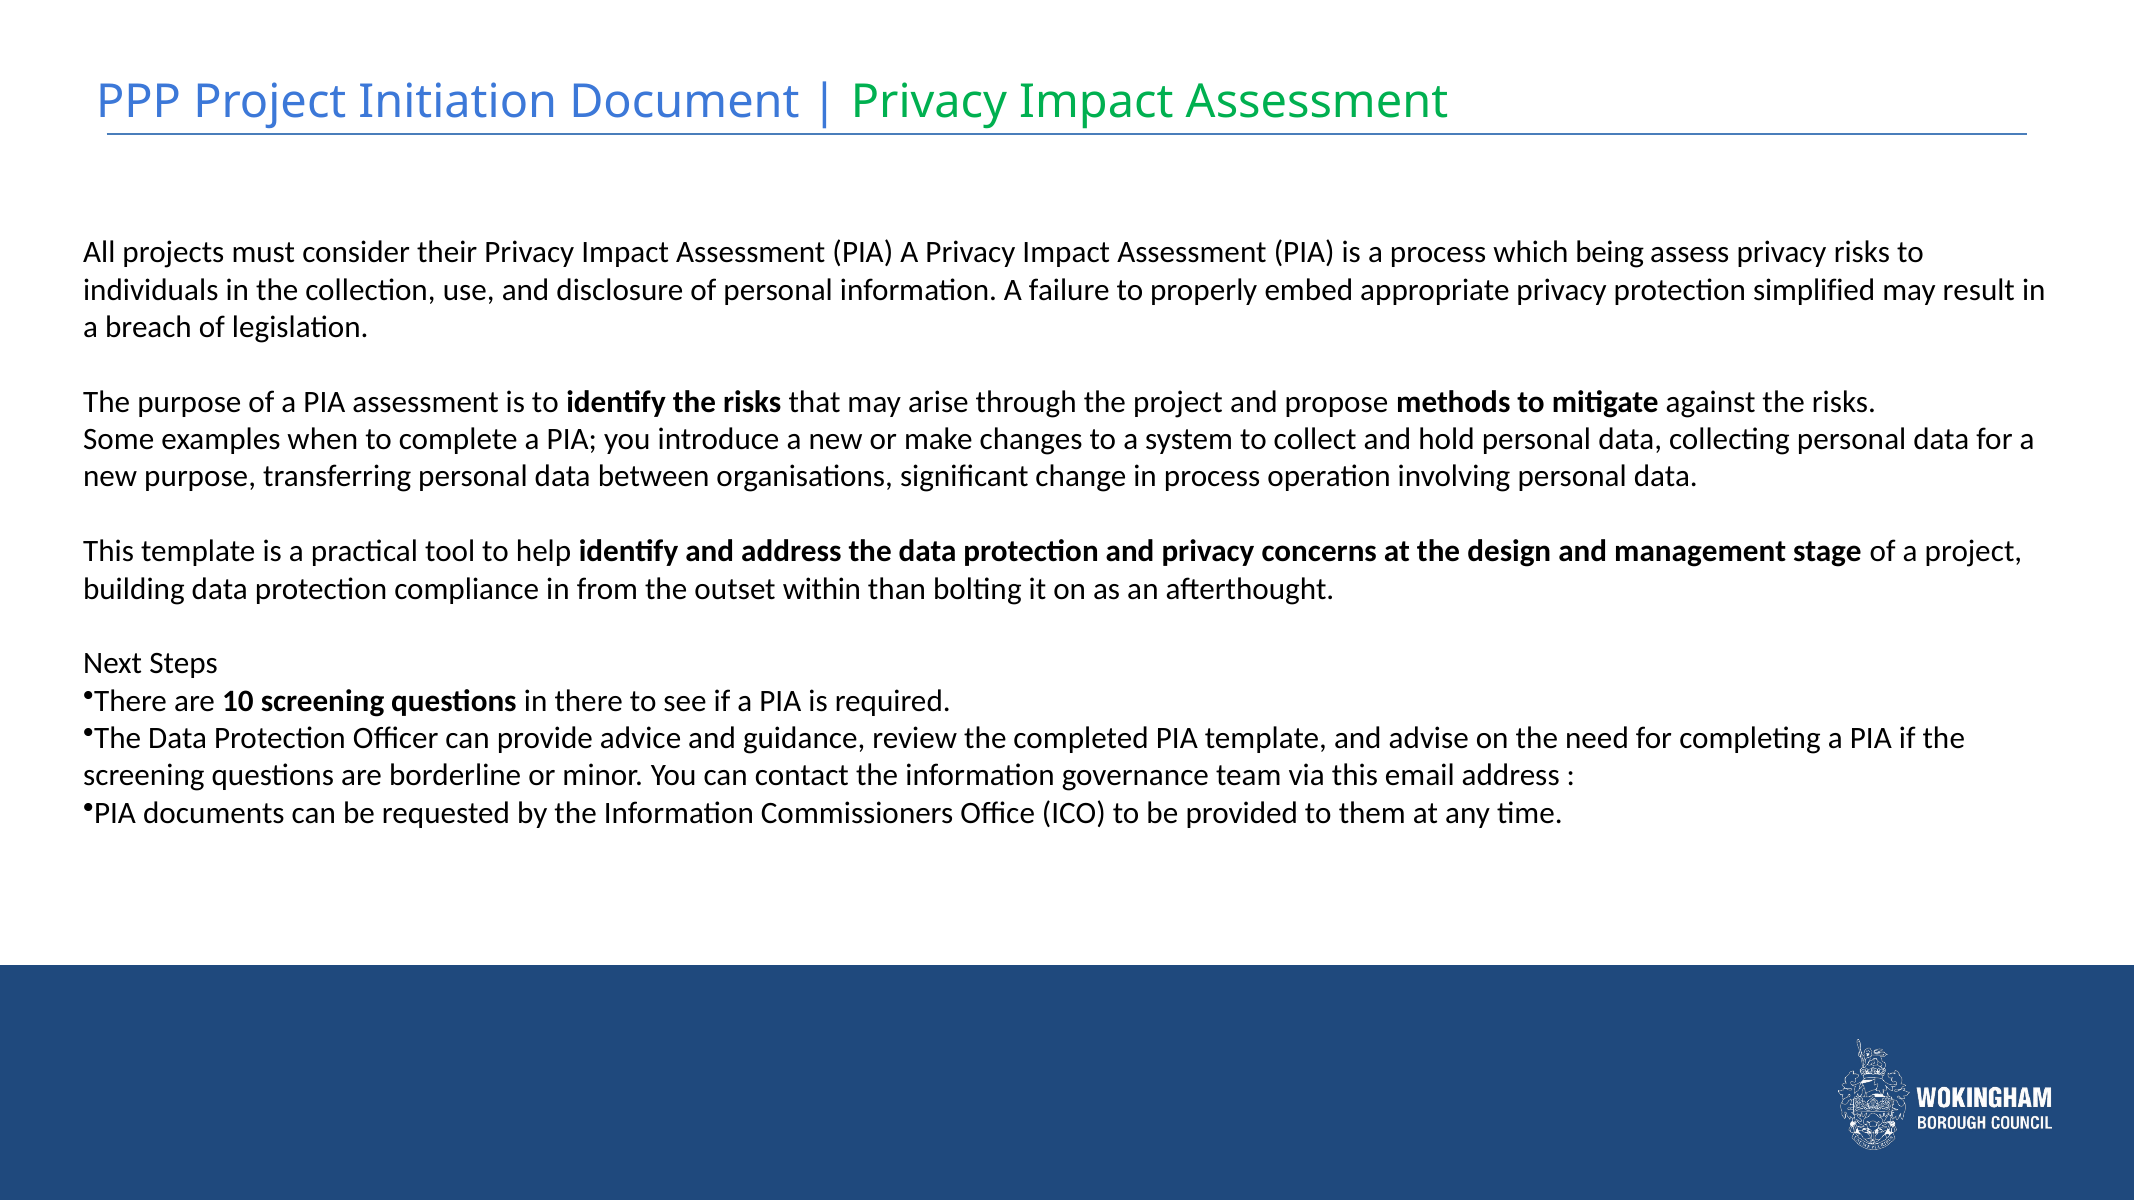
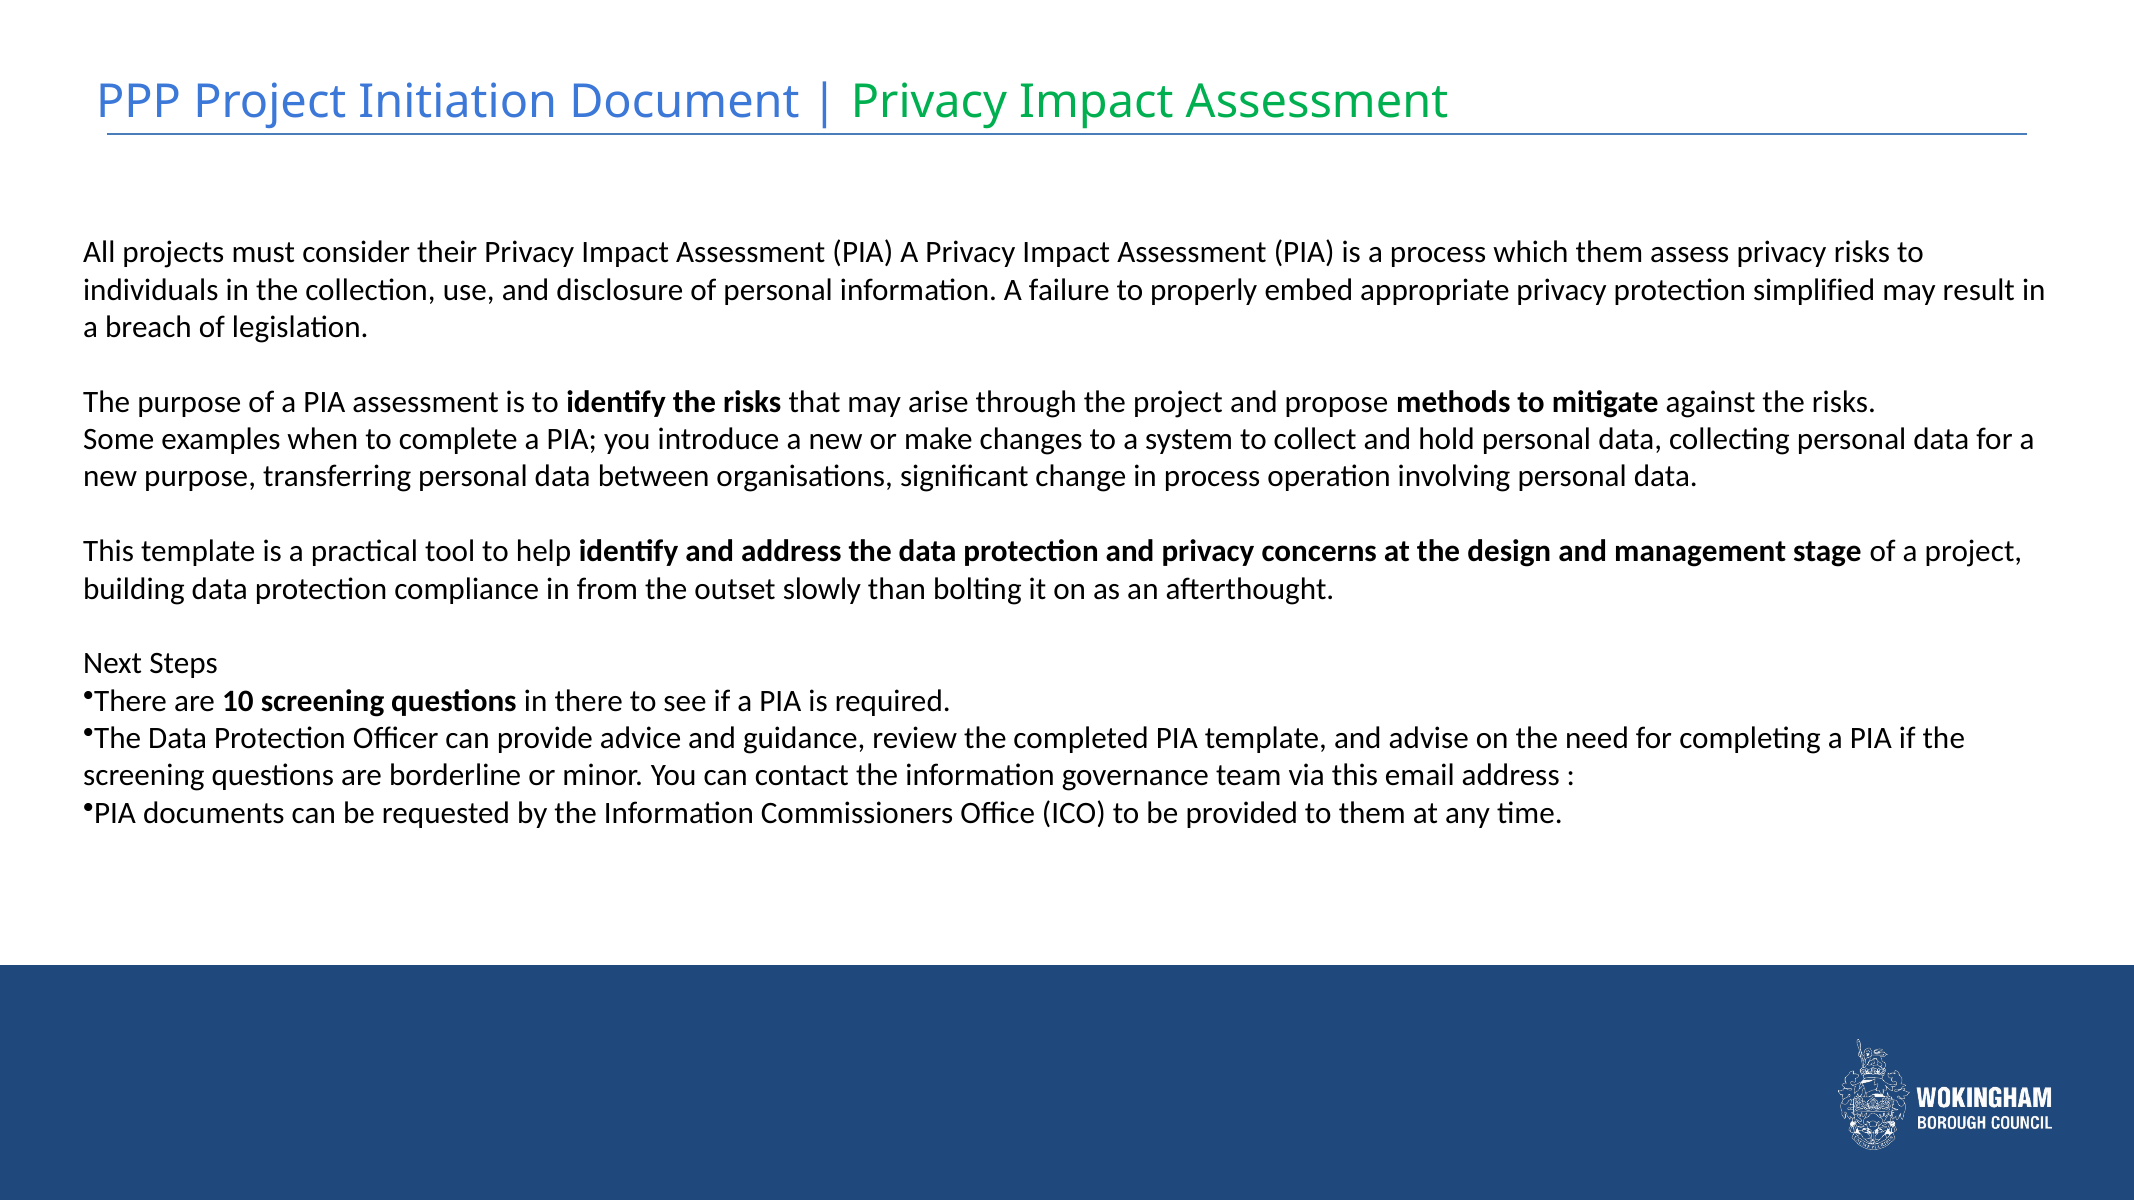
which being: being -> them (1609, 253)
within: within -> slowly (822, 589)
